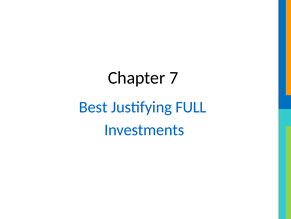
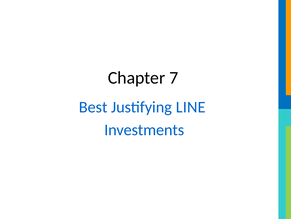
FULL: FULL -> LINE (191, 107)
